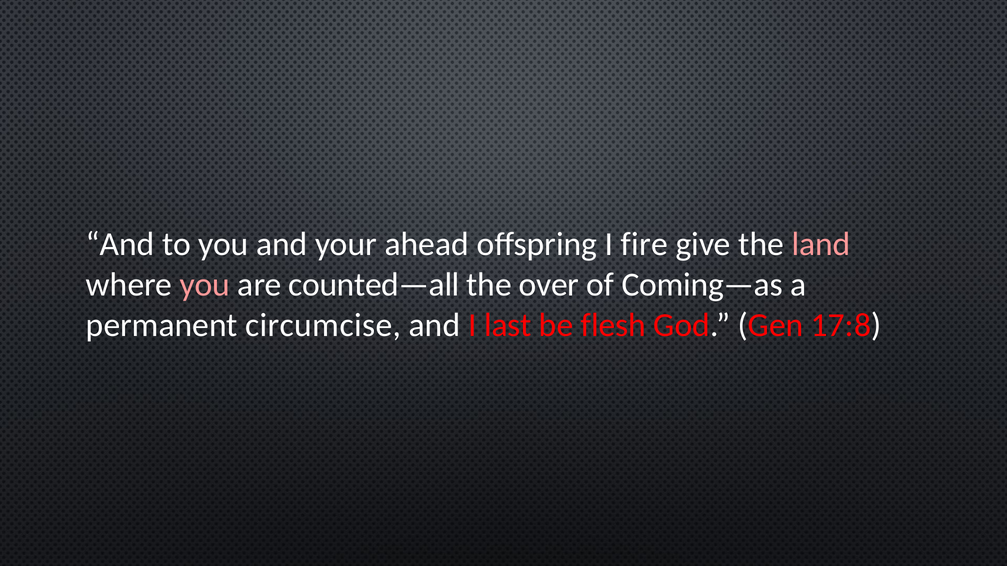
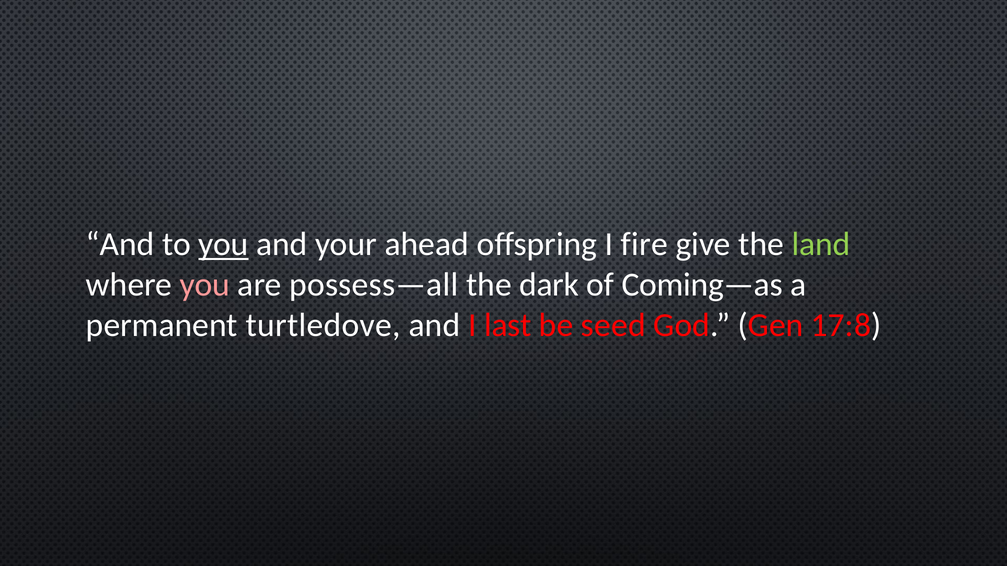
you underline: none -> present (224, 245)
land colour: pink -> light green (821, 245)
counted—all: counted—all -> possess—all (374, 285)
over: over -> dark (549, 285)
circumcise: circumcise -> turtledove (323, 325)
flesh: flesh -> seed (613, 325)
